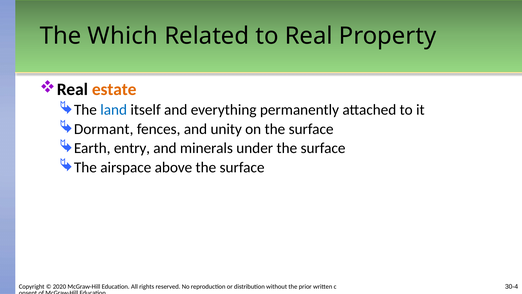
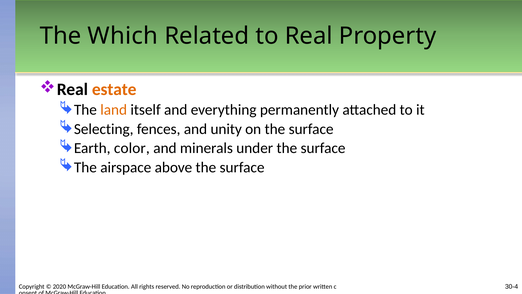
land colour: blue -> orange (114, 110)
Dormant: Dormant -> Selecting (104, 129)
entry: entry -> color (132, 148)
